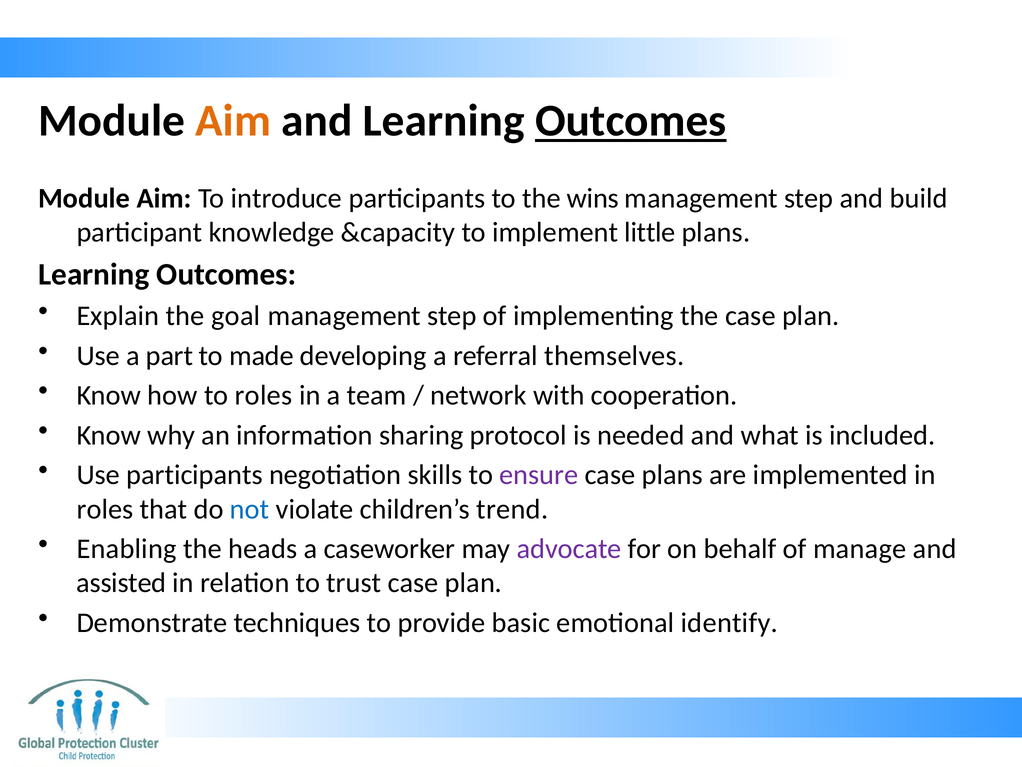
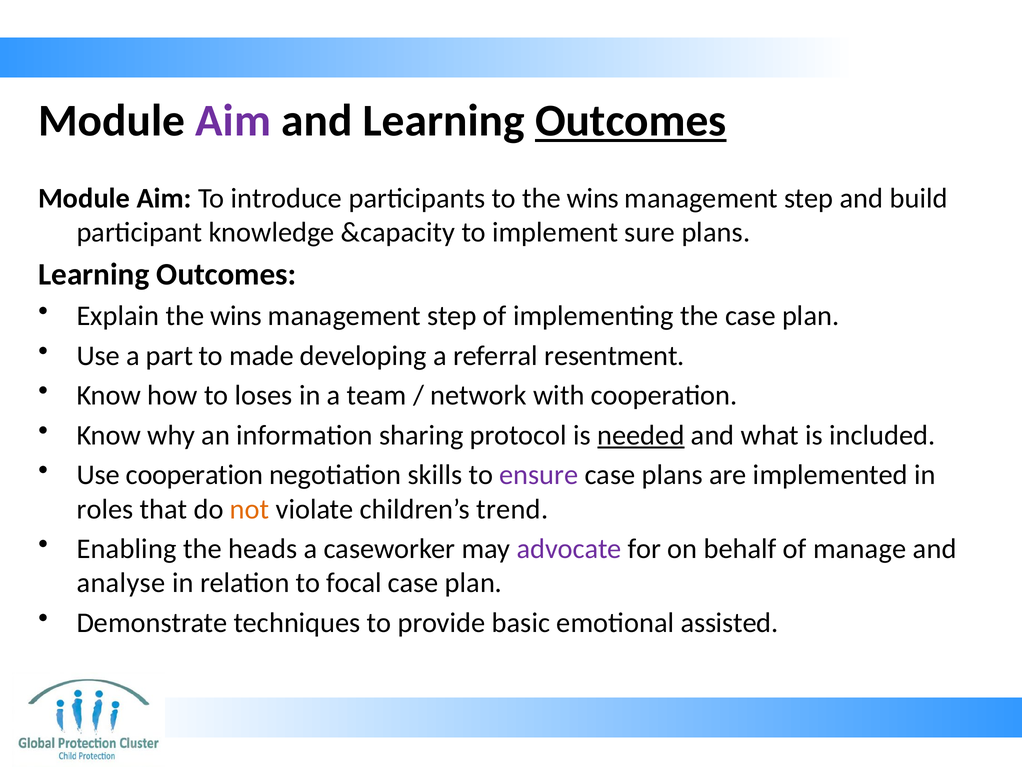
Aim colour: orange -> purple (233, 121)
little: little -> sure (650, 232)
Explain the goal: goal -> wins (236, 316)
themselves: themselves -> resentment (614, 355)
to roles: roles -> loses (264, 395)
needed underline: none -> present (641, 435)
Use participants: participants -> cooperation (195, 475)
not colour: blue -> orange (250, 509)
assisted: assisted -> analyse (121, 583)
trust: trust -> focal (354, 583)
identify: identify -> assisted (730, 622)
